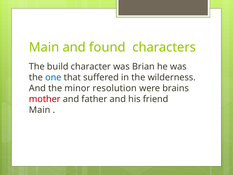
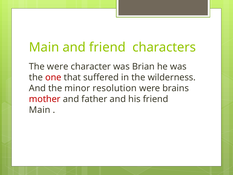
and found: found -> friend (107, 47)
The build: build -> were (58, 66)
one colour: blue -> red (53, 77)
